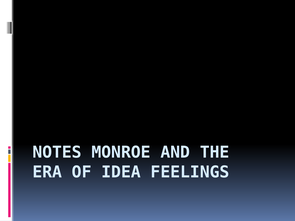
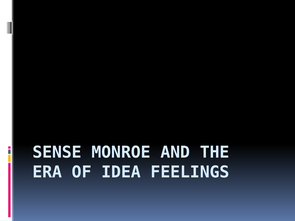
NOTES: NOTES -> SENSE (57, 153)
